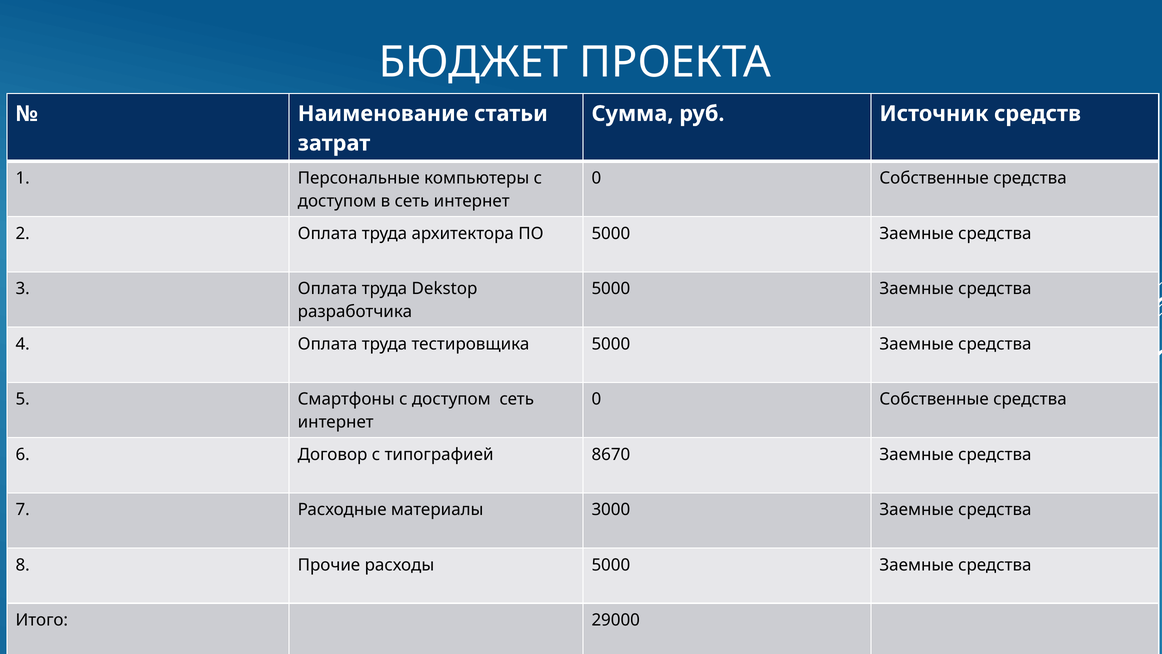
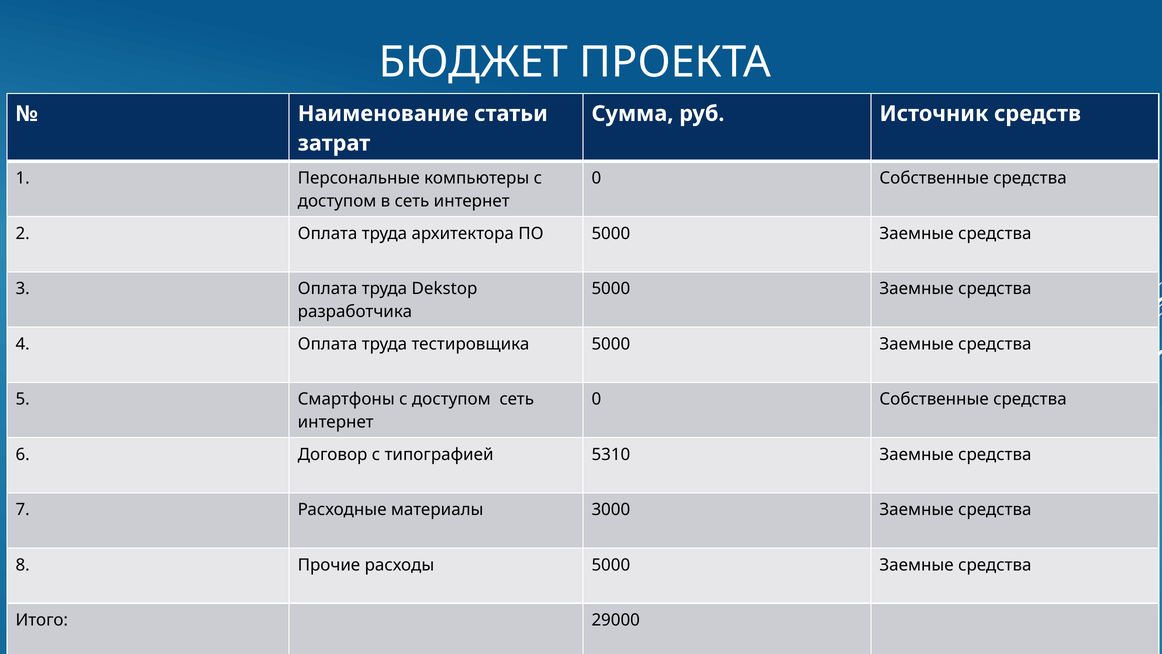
8670: 8670 -> 5310 (611, 454)
